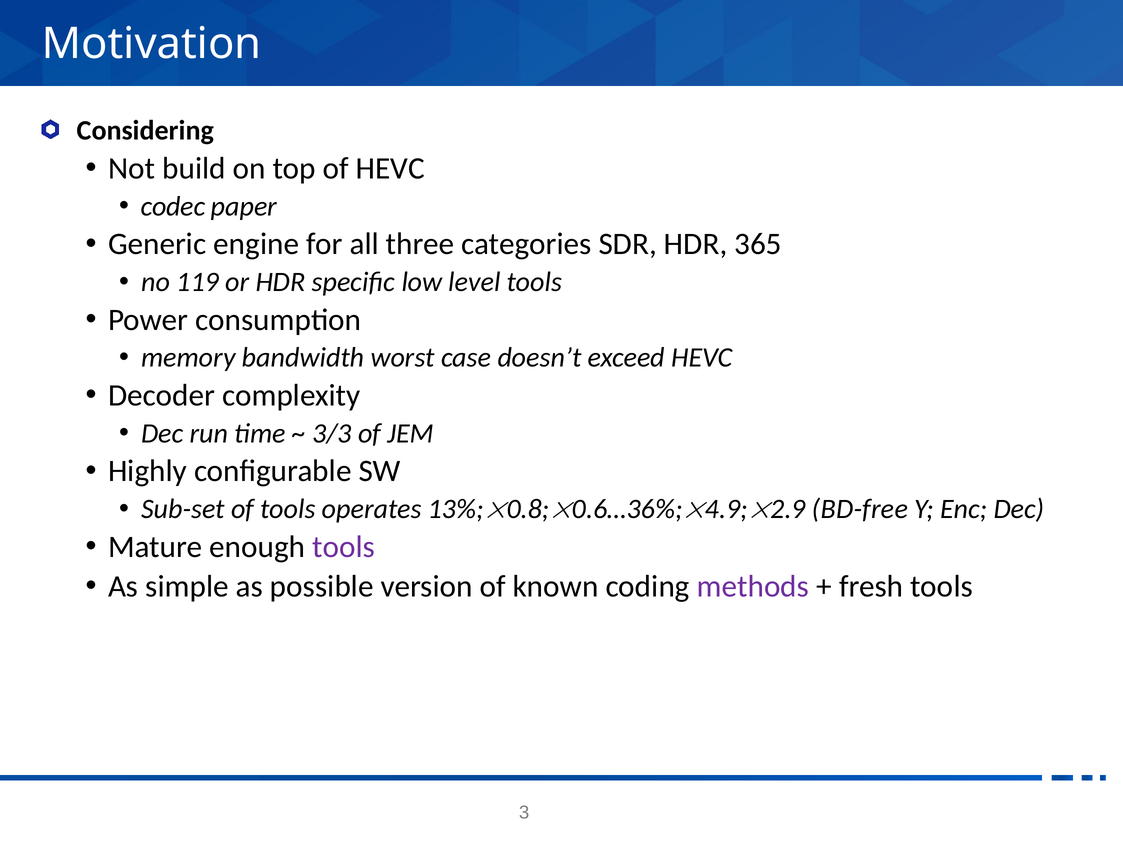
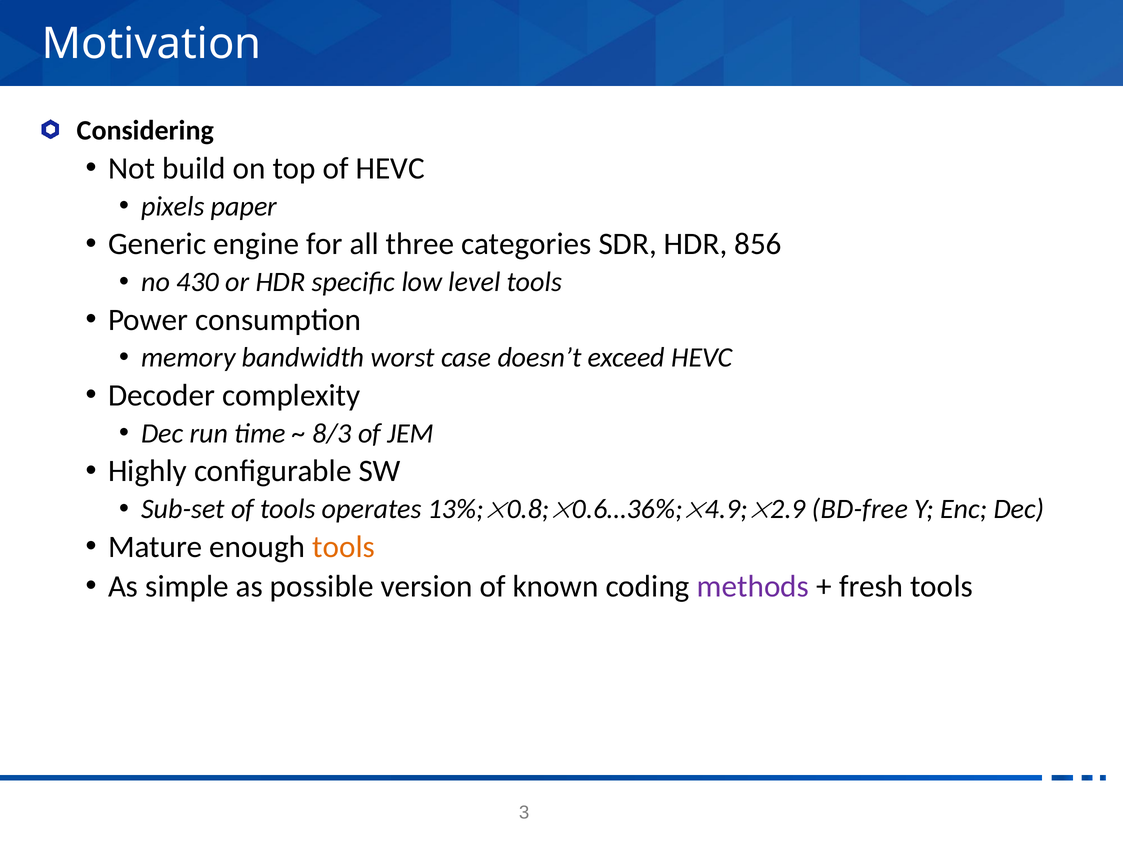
codec: codec -> pixels (173, 206)
365: 365 -> 856 (758, 244)
119: 119 -> 430 (198, 282)
3/3: 3/3 -> 8/3 (332, 433)
tools colour: purple -> orange (344, 547)
